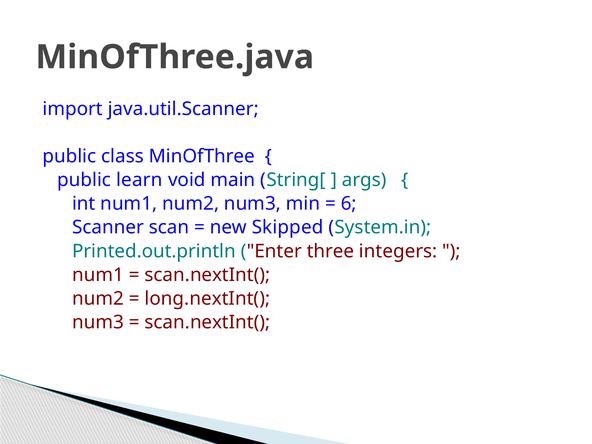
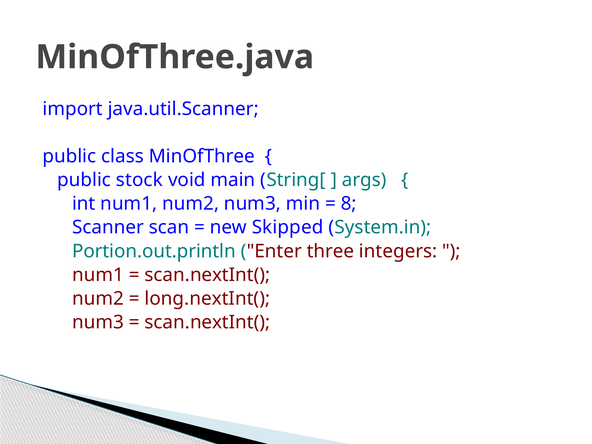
learn: learn -> stock (139, 180)
6: 6 -> 8 (349, 204)
Printed.out.println: Printed.out.println -> Portion.out.println (154, 251)
